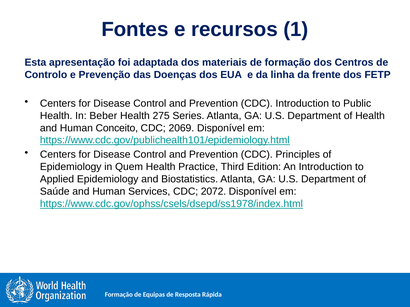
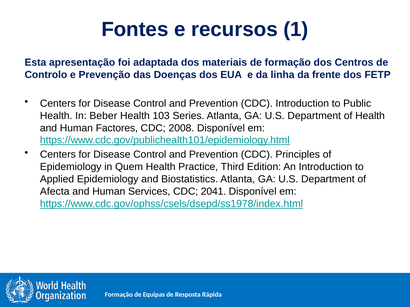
275: 275 -> 103 (161, 116)
Conceito: Conceito -> Factores (117, 128)
2069: 2069 -> 2008 (181, 128)
Saúde: Saúde -> Afecta (55, 192)
2072: 2072 -> 2041 (213, 192)
